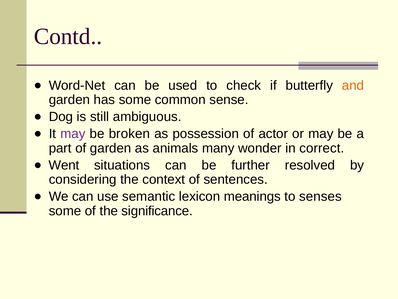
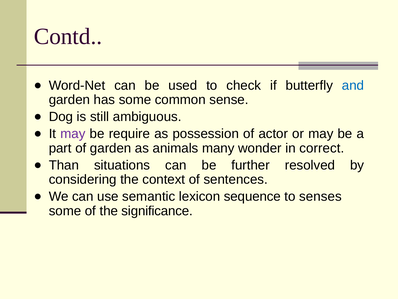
and colour: orange -> blue (353, 85)
broken: broken -> require (129, 134)
Went: Went -> Than (64, 165)
meanings: meanings -> sequence (252, 196)
